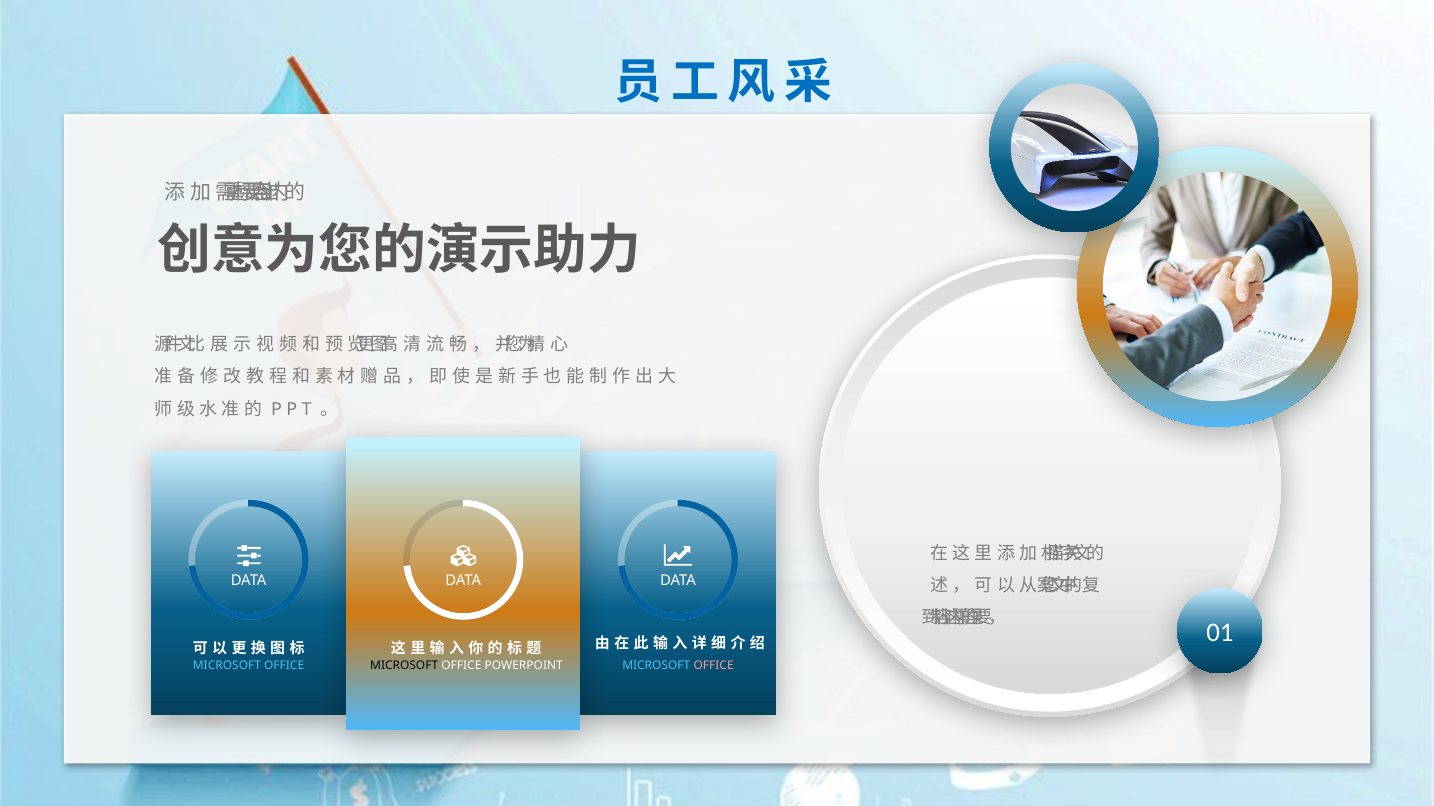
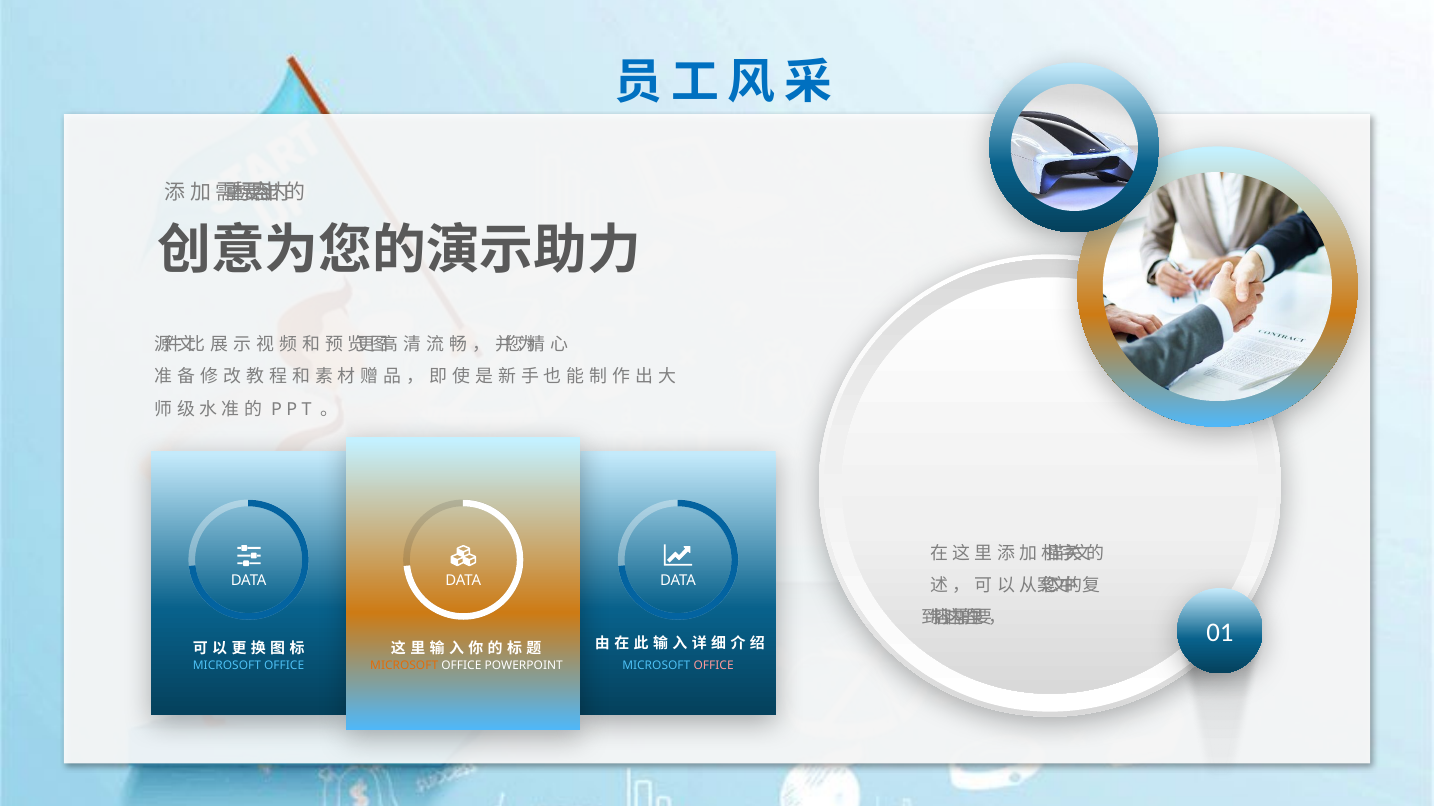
MICROSOFT colour: black -> orange (404, 666)
